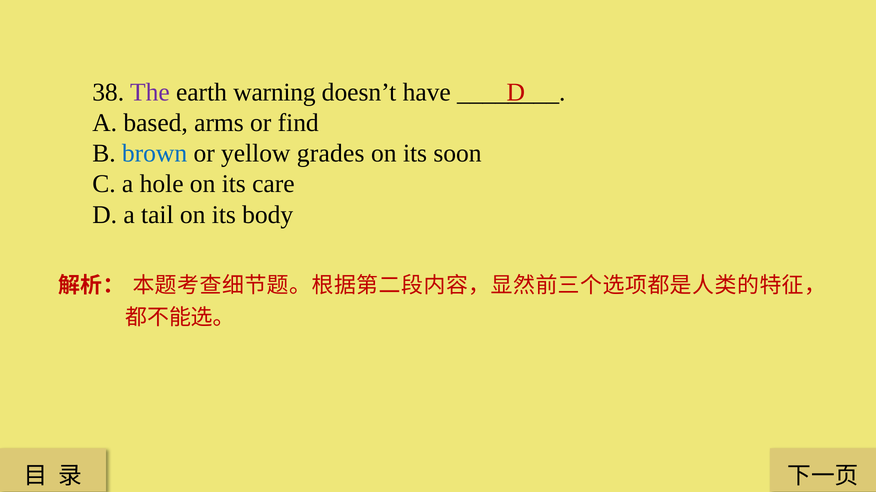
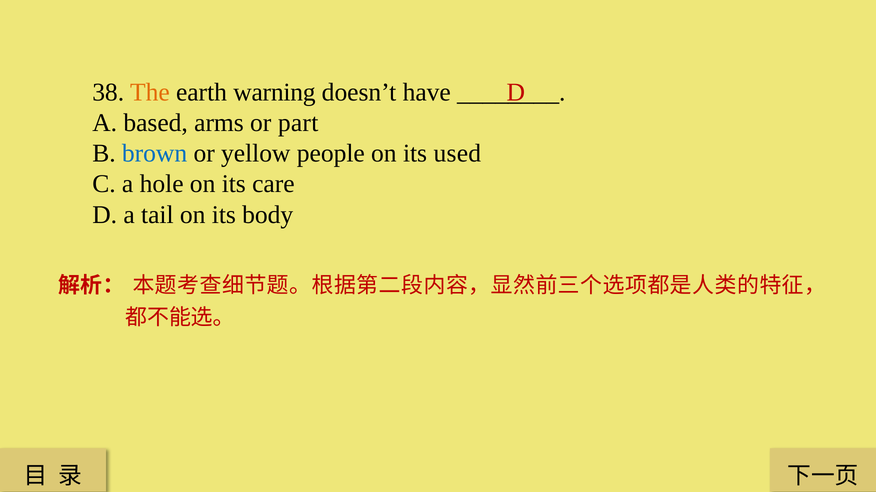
The colour: purple -> orange (150, 92)
find: find -> part (298, 123)
grades: grades -> people (331, 154)
soon: soon -> used (457, 154)
